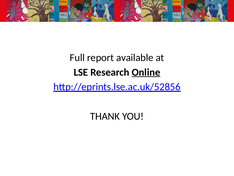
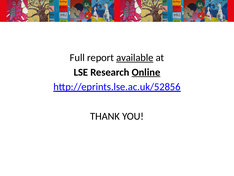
available underline: none -> present (135, 57)
